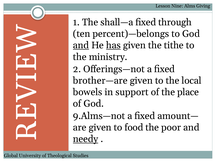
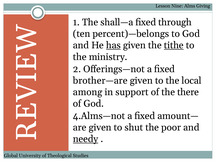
and underline: present -> none (81, 45)
tithe underline: none -> present (174, 45)
bowels: bowels -> among (88, 92)
place: place -> there (188, 92)
9.Alms—not: 9.Alms—not -> 4.Alms—not (99, 116)
food: food -> shut (134, 127)
